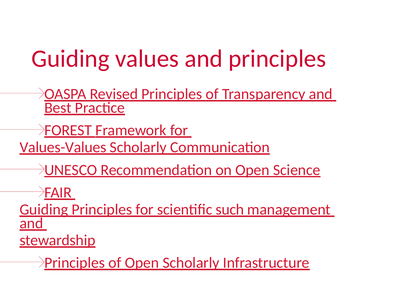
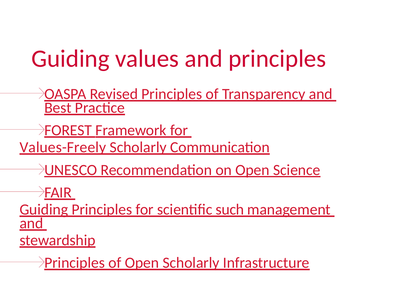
Values-Values: Values-Values -> Values-Freely (63, 147)
